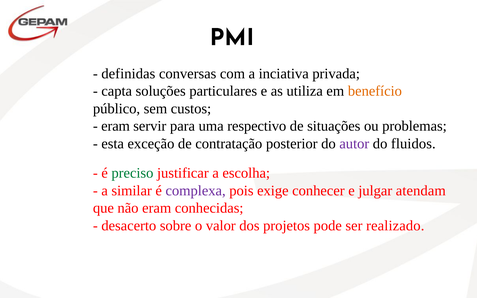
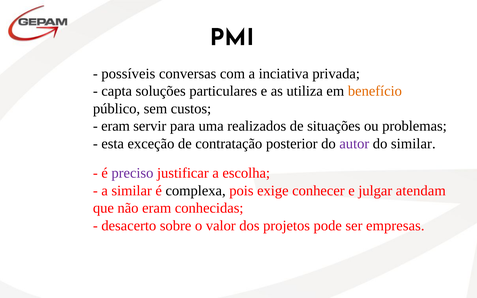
definidas: definidas -> possíveis (128, 74)
respectivo: respectivo -> realizados (257, 126)
do fluidos: fluidos -> similar (413, 144)
preciso colour: green -> purple (132, 173)
complexa colour: purple -> black (196, 191)
realizado: realizado -> empresas (395, 226)
